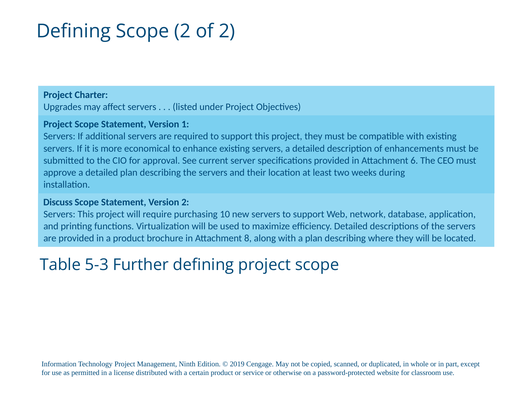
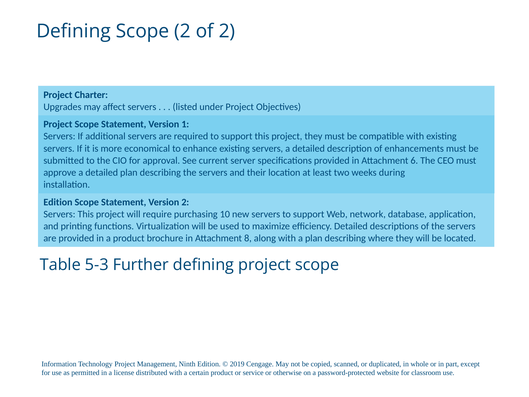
Discuss: Discuss -> Edition (58, 202)
